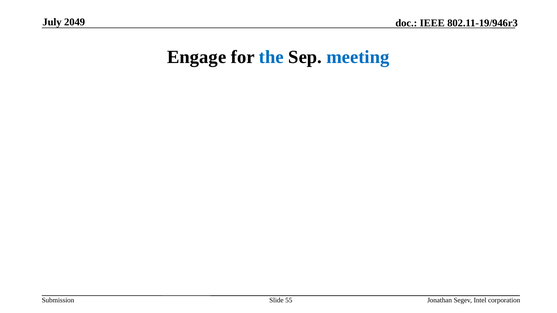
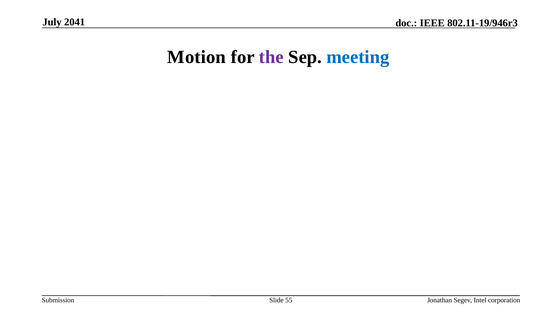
2049: 2049 -> 2041 (75, 22)
Engage: Engage -> Motion (197, 57)
the colour: blue -> purple (271, 57)
